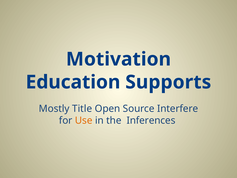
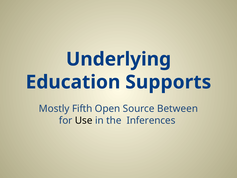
Motivation: Motivation -> Underlying (119, 59)
Title: Title -> Fifth (82, 109)
Interfere: Interfere -> Between (178, 109)
Use colour: orange -> black (84, 120)
